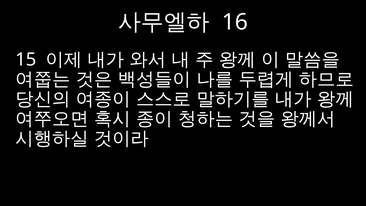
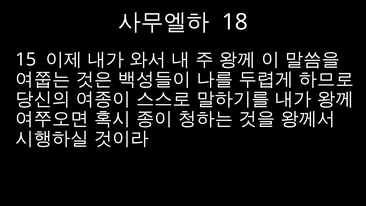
16: 16 -> 18 (235, 22)
